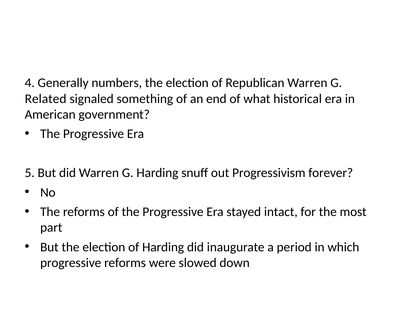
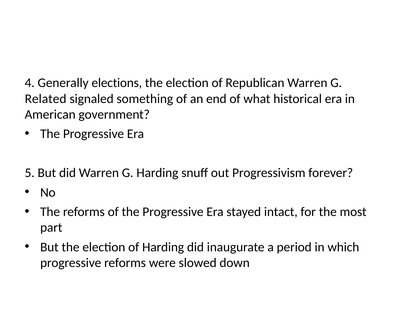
numbers: numbers -> elections (117, 83)
